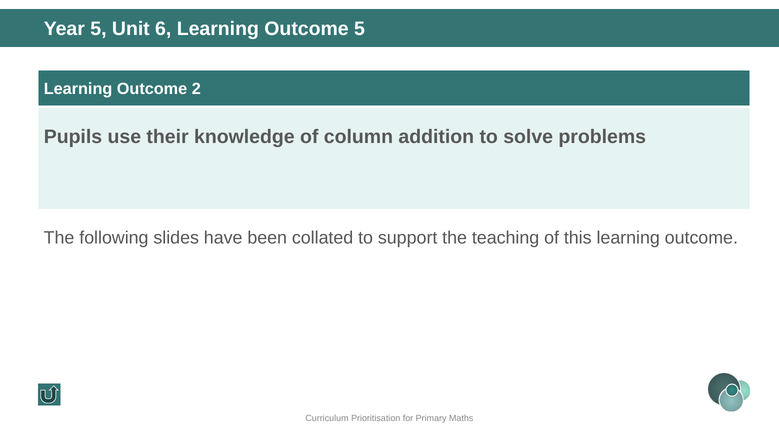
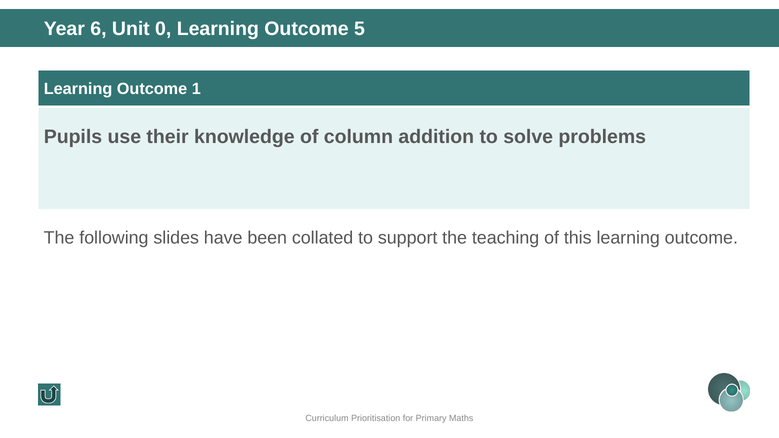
Year 5: 5 -> 6 (98, 29)
6: 6 -> 0 (163, 29)
2: 2 -> 1 (196, 89)
